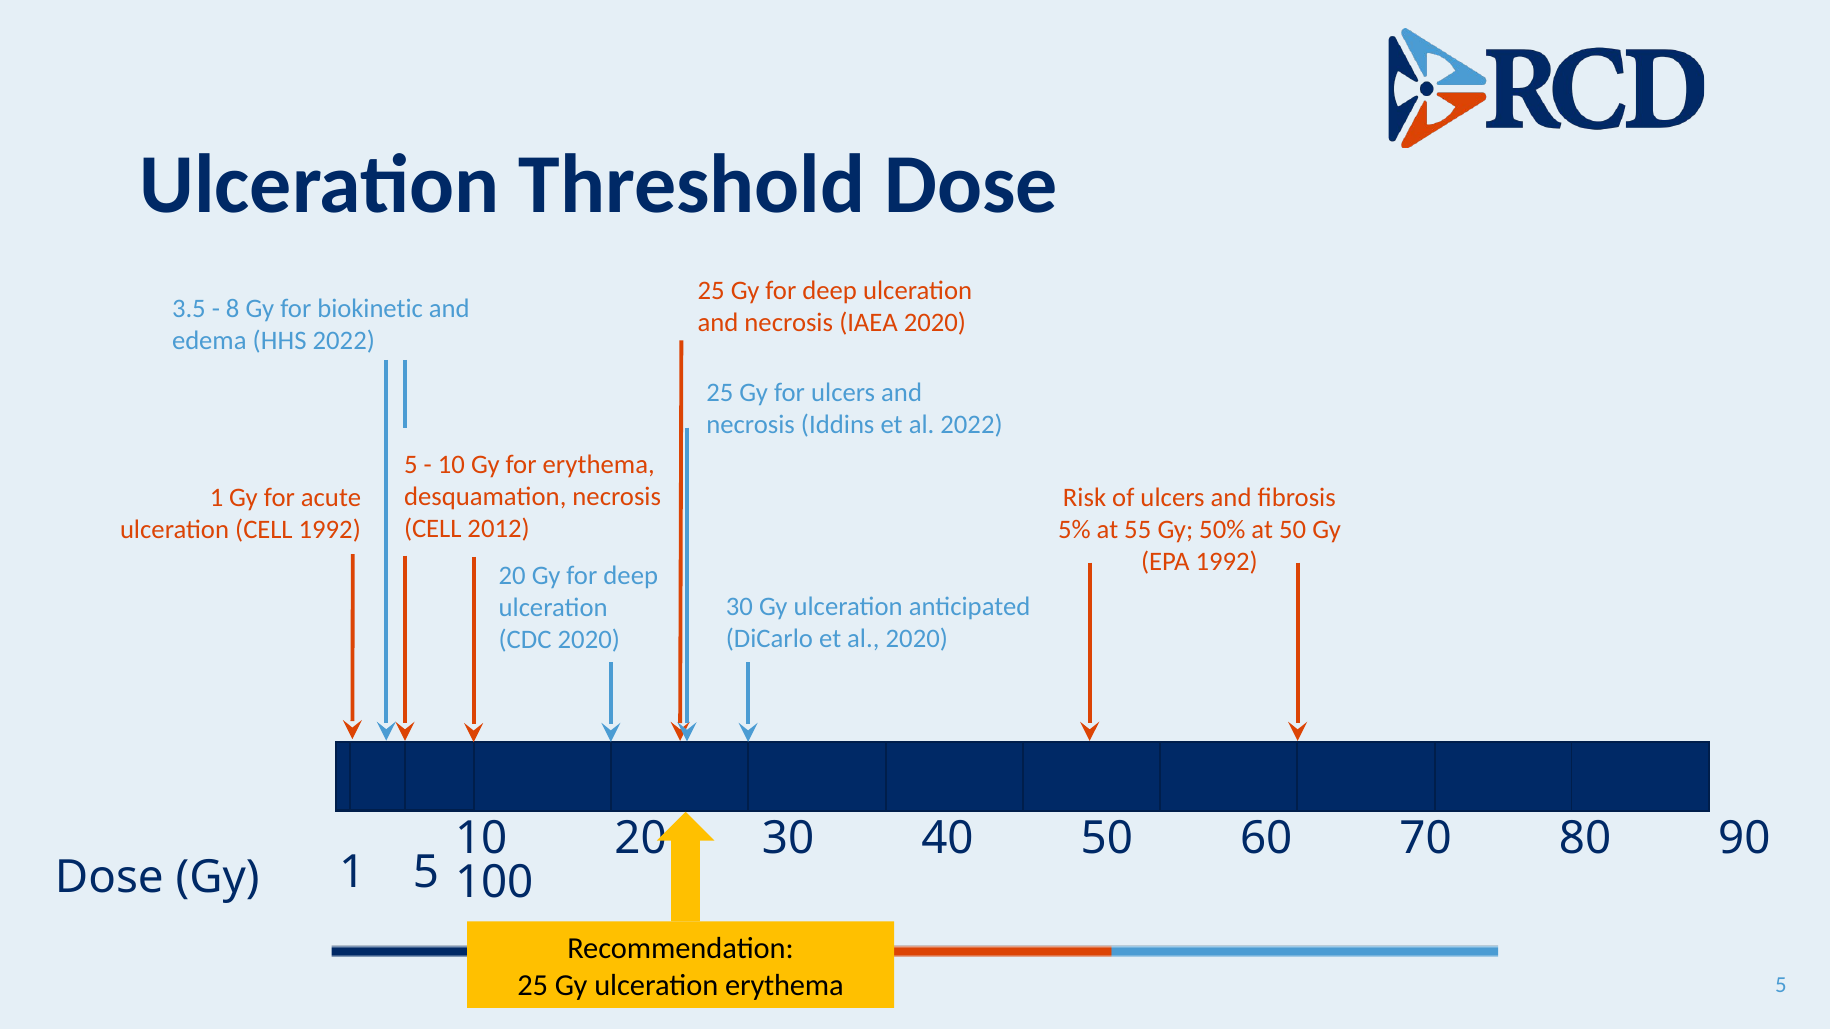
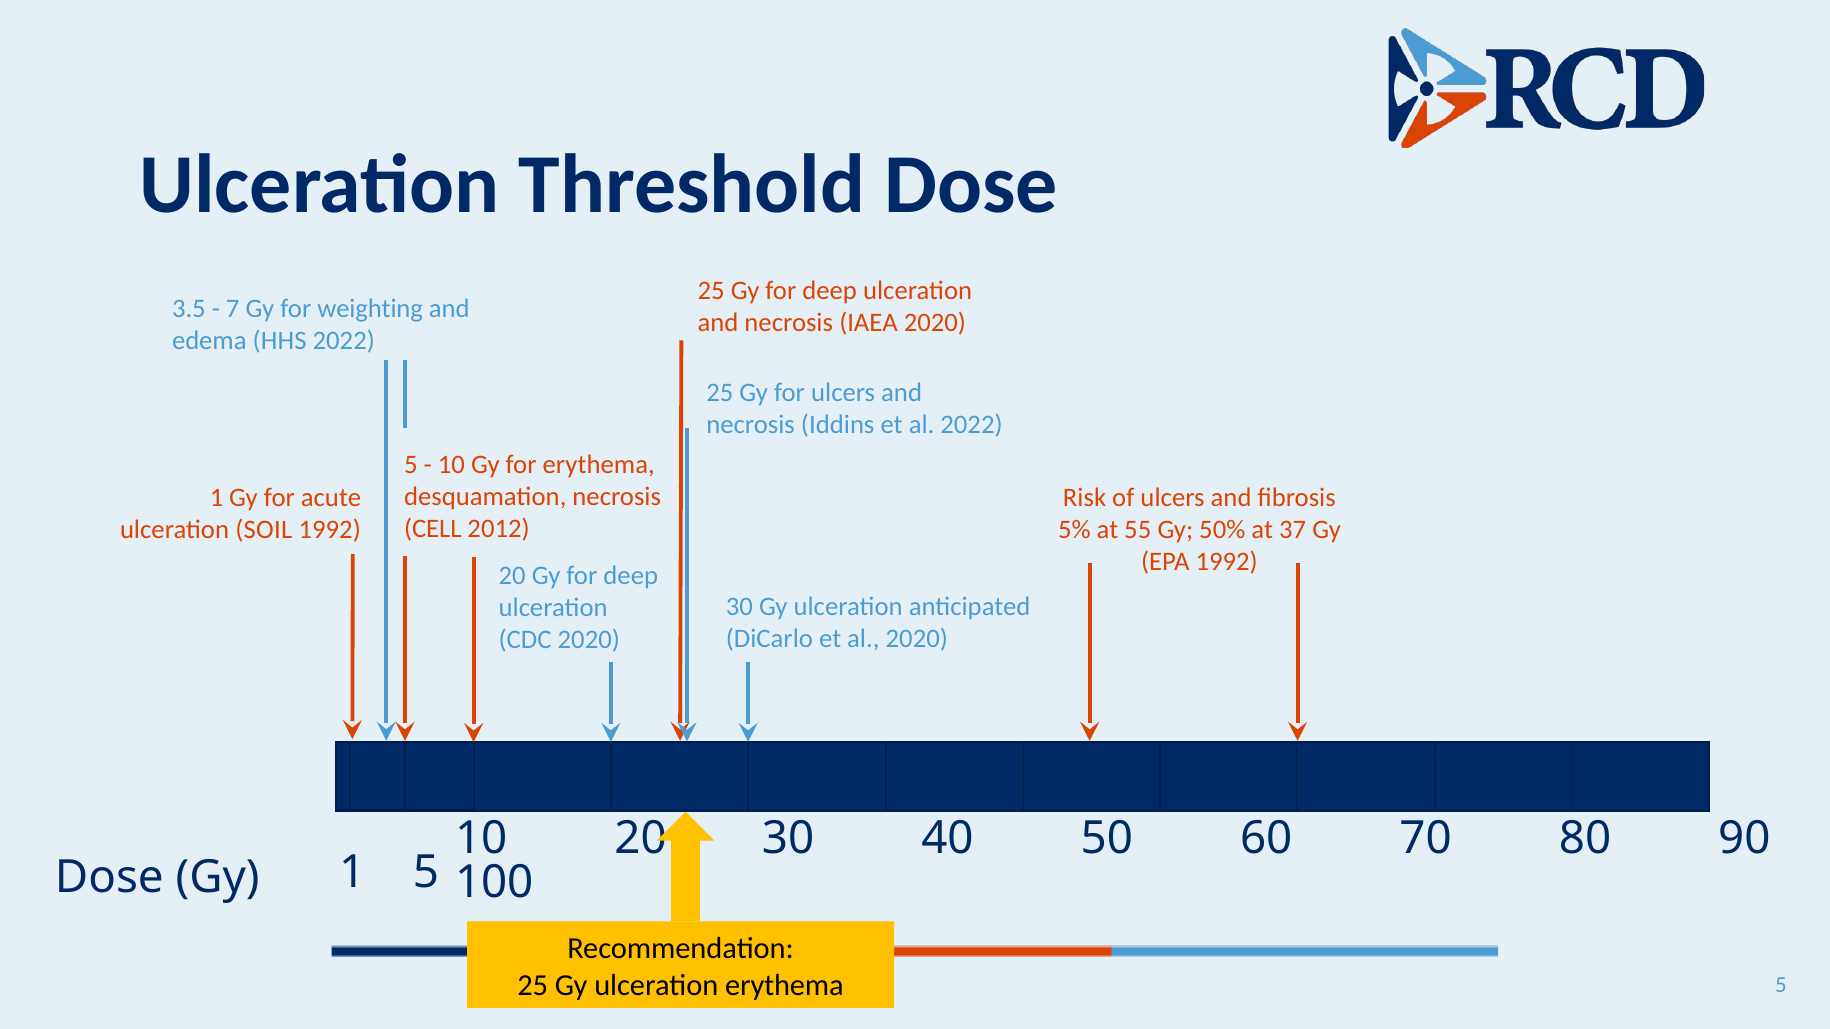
8: 8 -> 7 (233, 309)
biokinetic: biokinetic -> weighting (370, 309)
at 50: 50 -> 37 (1293, 530)
ulceration CELL: CELL -> SOIL (264, 530)
